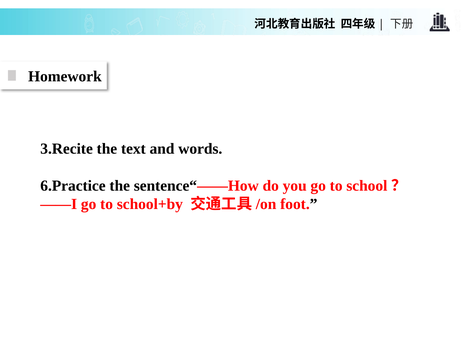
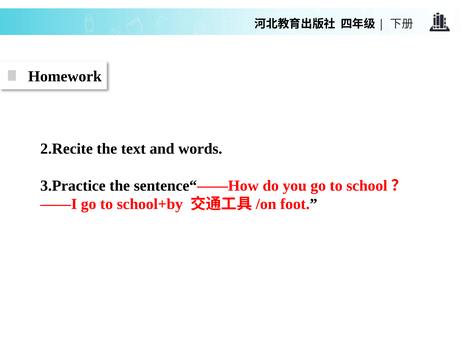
3.Recite: 3.Recite -> 2.Recite (67, 149)
6.Practice: 6.Practice -> 3.Practice (73, 186)
